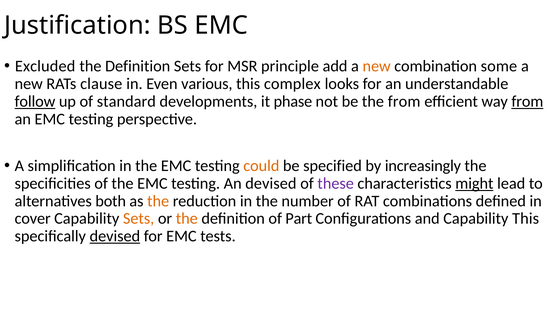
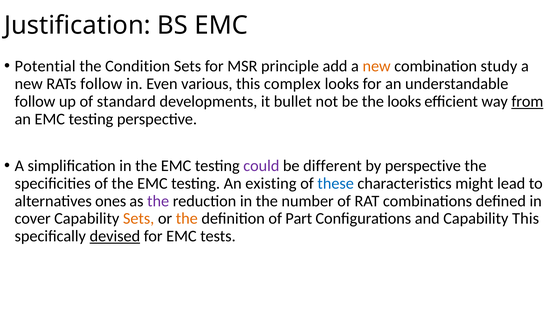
Excluded: Excluded -> Potential (45, 66)
Definition: Definition -> Condition (138, 66)
some: some -> study (499, 66)
RATs clause: clause -> follow (101, 84)
follow underline: present -> none (35, 101)
phase: phase -> bullet (293, 101)
the from: from -> looks (404, 101)
could colour: orange -> purple (261, 165)
specified: specified -> different (332, 165)
by increasingly: increasingly -> perspective (423, 165)
An devised: devised -> existing (271, 183)
these colour: purple -> blue (336, 183)
might underline: present -> none (474, 183)
both: both -> ones (111, 201)
the colour: orange -> purple (158, 201)
